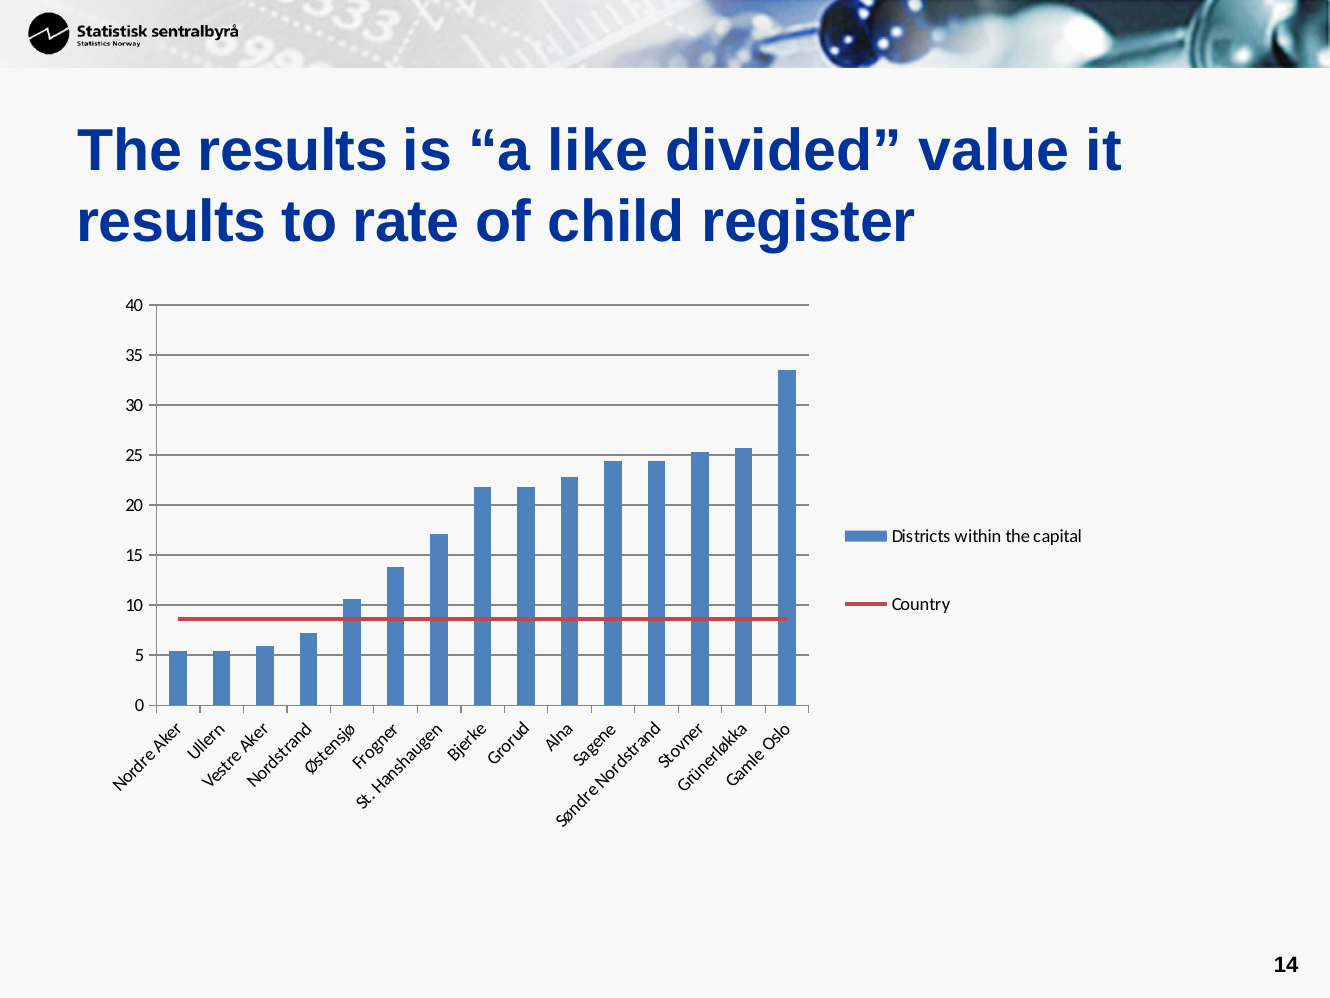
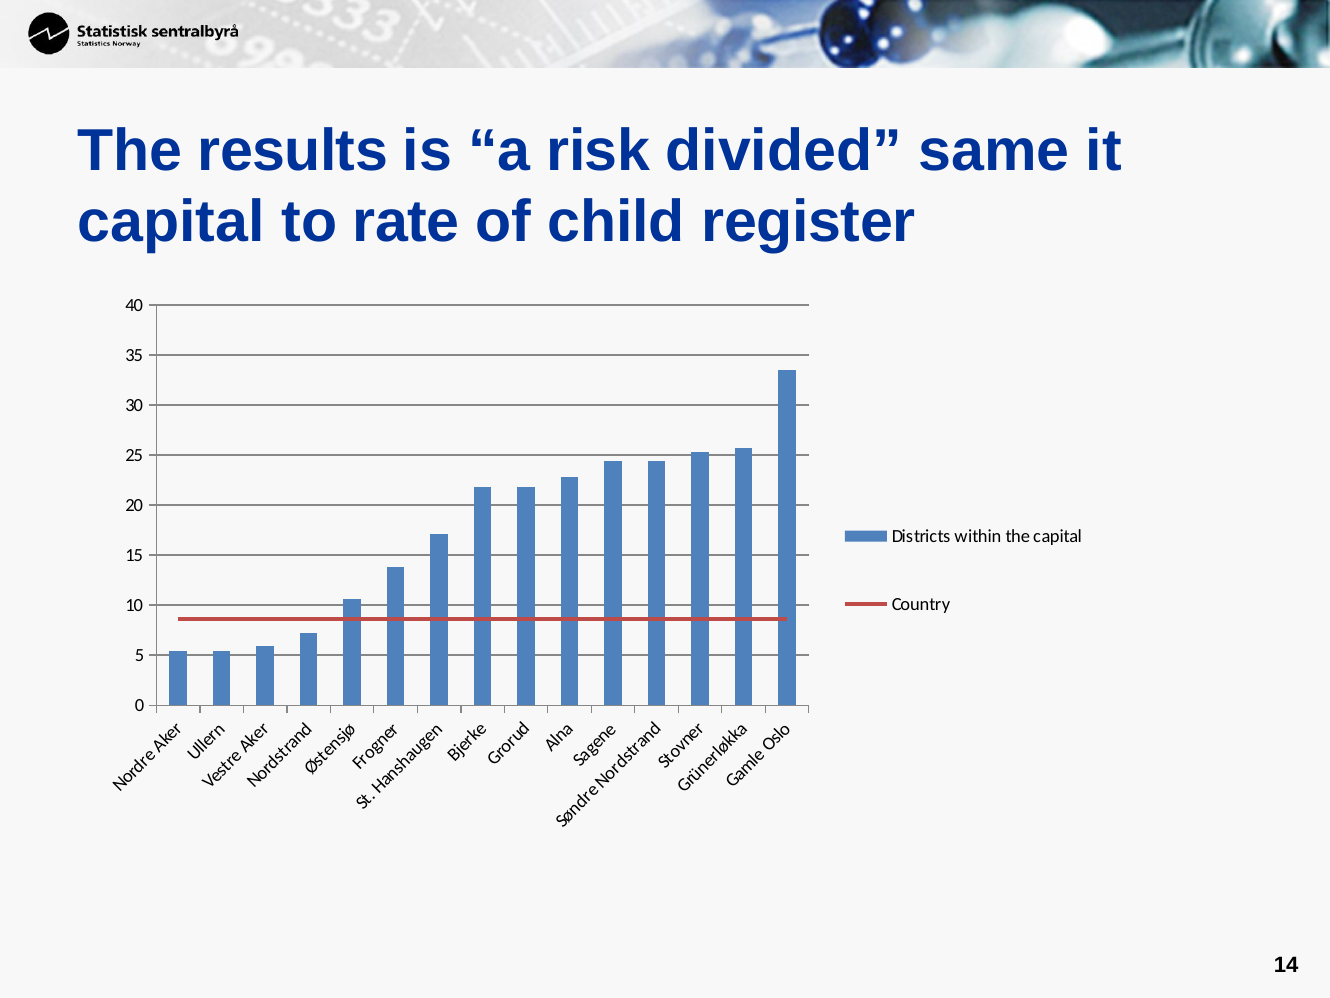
like: like -> risk (598, 150)
value: value -> same (994, 150)
results: results -> capital (171, 221)
